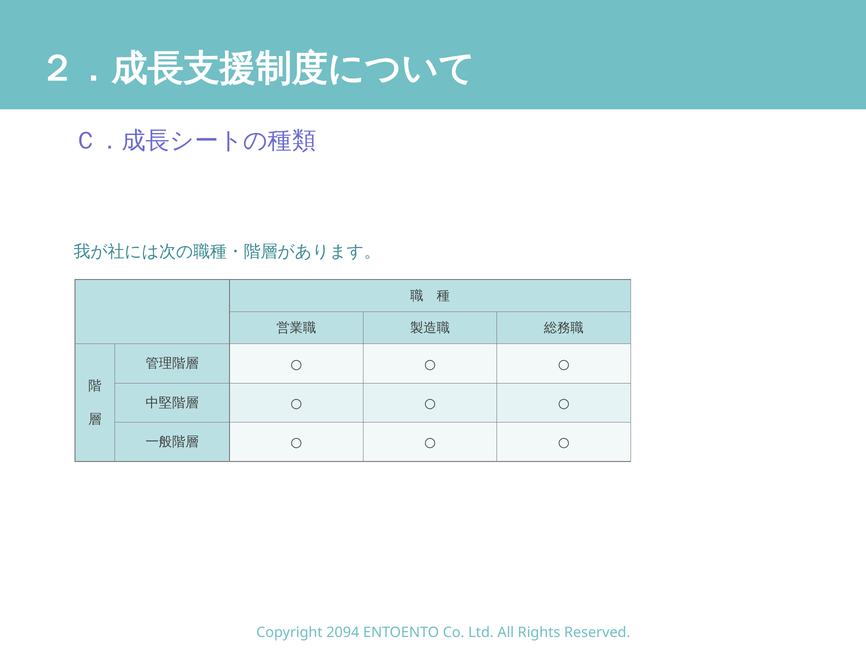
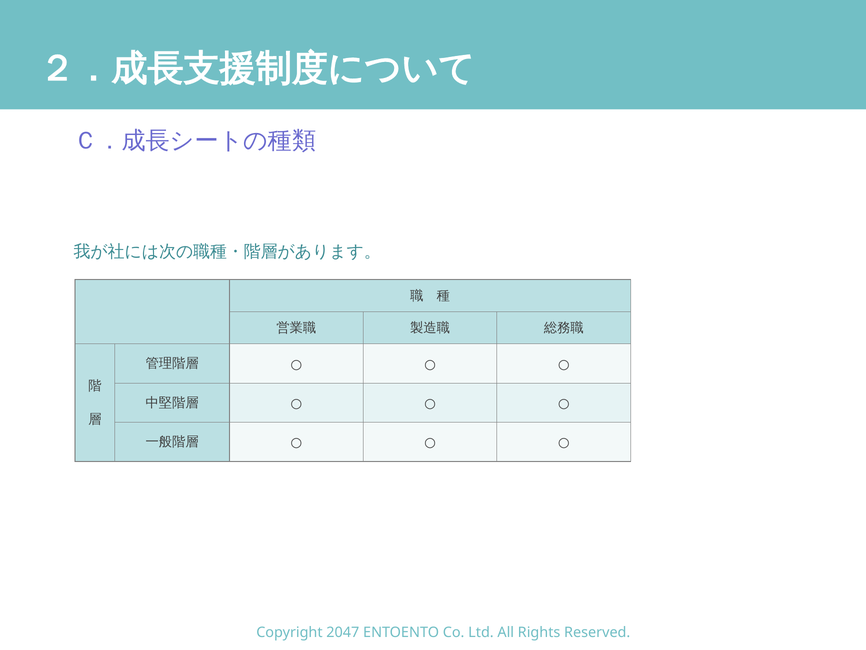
2094: 2094 -> 2047 (343, 632)
